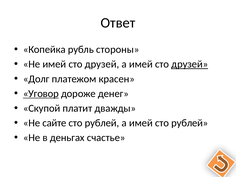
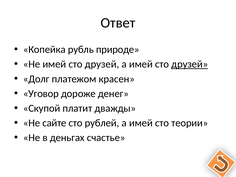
стороны: стороны -> природе (118, 50)
Уговор underline: present -> none (41, 94)
имей сто рублей: рублей -> теории (190, 123)
